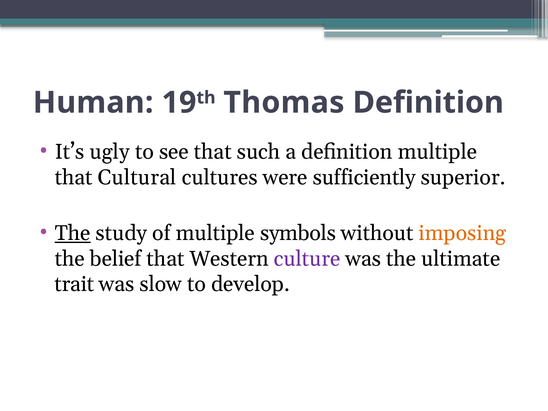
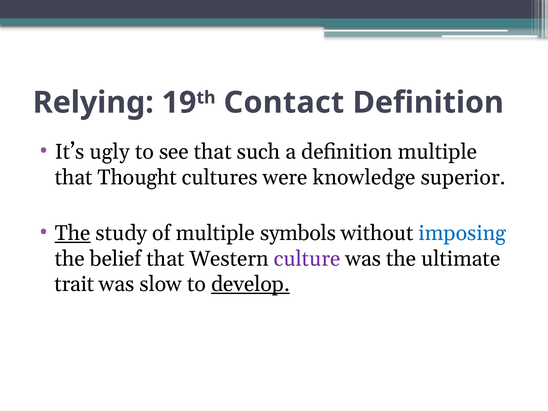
Human: Human -> Relying (93, 103)
Thomas: Thomas -> Contact (284, 103)
Cultural: Cultural -> Thought (137, 177)
sufficiently: sufficiently -> knowledge (364, 177)
imposing colour: orange -> blue (462, 233)
develop underline: none -> present (250, 284)
